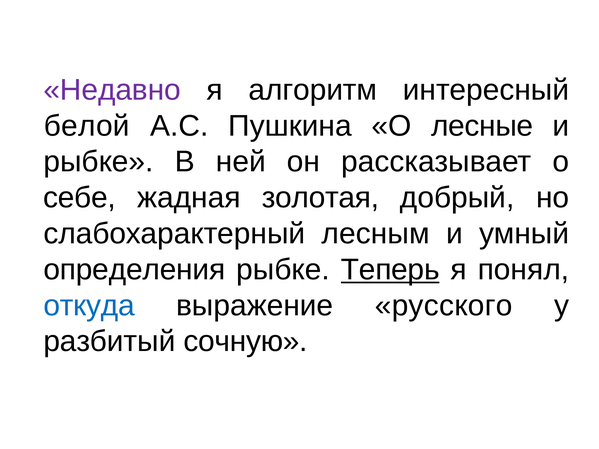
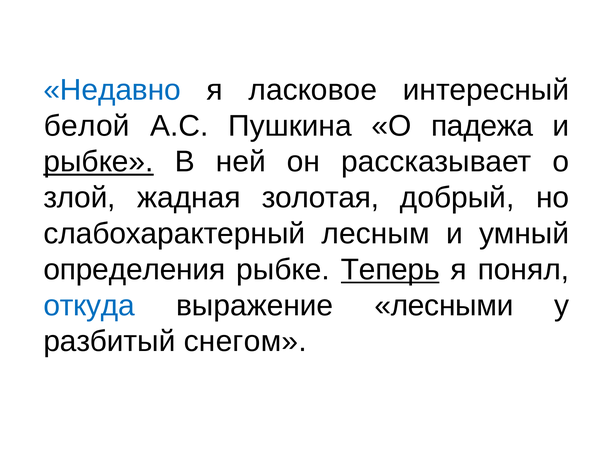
Недавно colour: purple -> blue (112, 90)
алгоритм: алгоритм -> ласковое (313, 90)
лесные: лесные -> падежа (482, 126)
рыбке underline: none -> present (98, 162)
себе: себе -> злой (79, 198)
русского: русского -> лесными (444, 306)
сочную: сочную -> снегом (245, 342)
